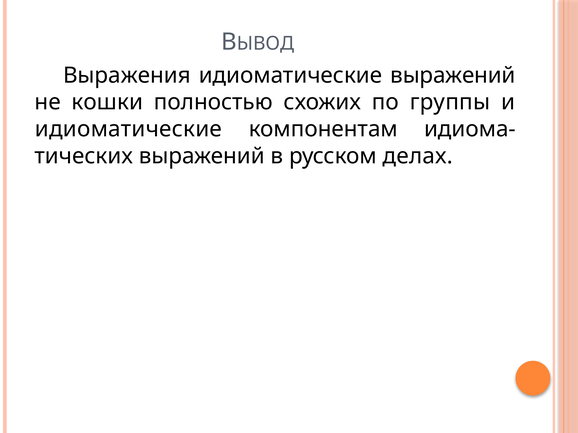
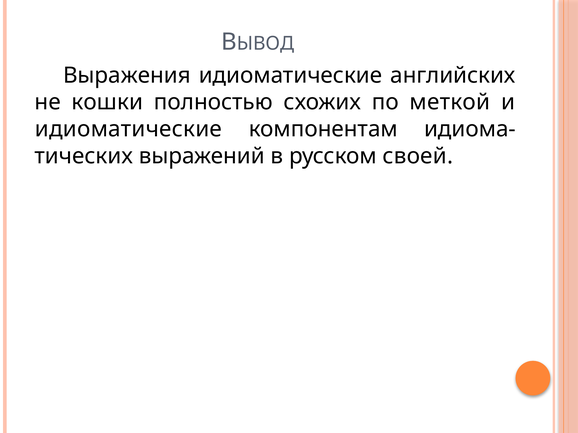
идиоматические выражений: выражений -> английских (453, 75)
группы: группы -> меткой (450, 102)
делах: делах -> своей (418, 156)
